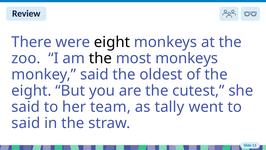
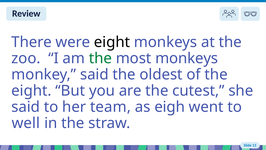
the colour: black -> green (100, 58)
tally: tally -> eigh (170, 107)
said: said -> well (26, 123)
